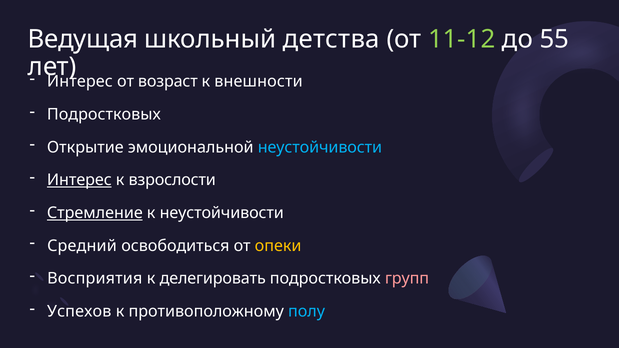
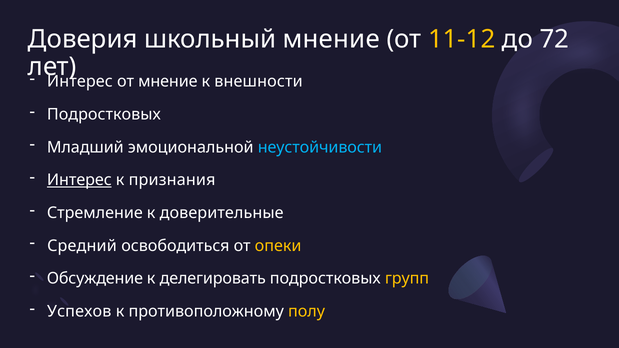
Ведущая: Ведущая -> Доверия (83, 39)
школьный детства: детства -> мнение (331, 39)
11-12 colour: light green -> yellow (462, 39)
55: 55 -> 72 (554, 39)
от возраст: возраст -> мнение (168, 82)
Открытие: Открытие -> Младший (85, 147)
взрослости: взрослости -> признания (172, 180)
Стремление underline: present -> none (95, 213)
к неустойчивости: неустойчивости -> доверительные (222, 213)
Восприятия: Восприятия -> Обсуждение (95, 279)
групп colour: pink -> yellow (407, 279)
полу colour: light blue -> yellow (307, 312)
